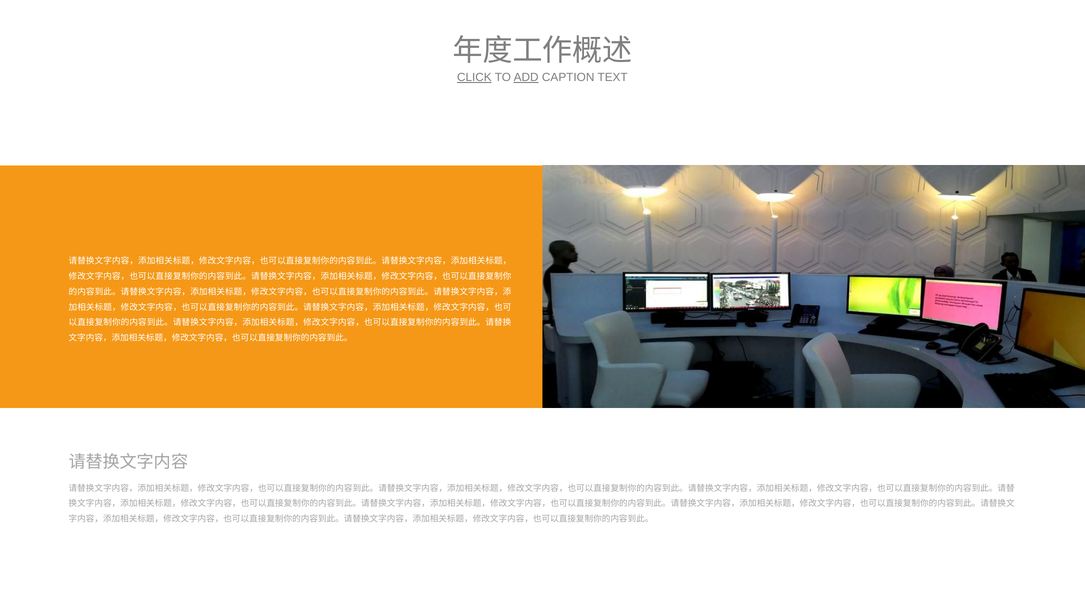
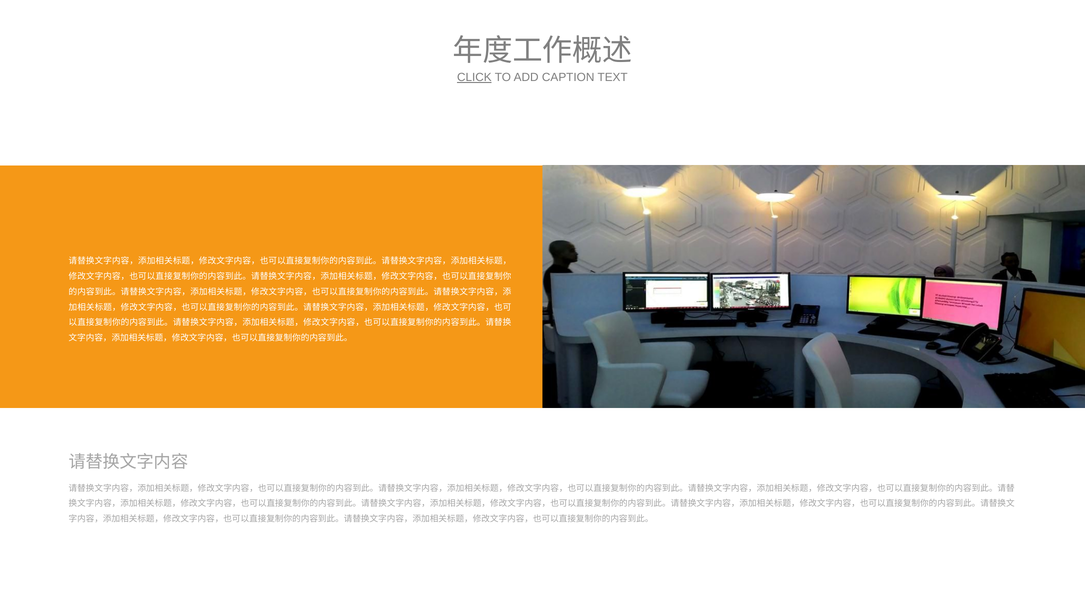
ADD underline: present -> none (526, 77)
